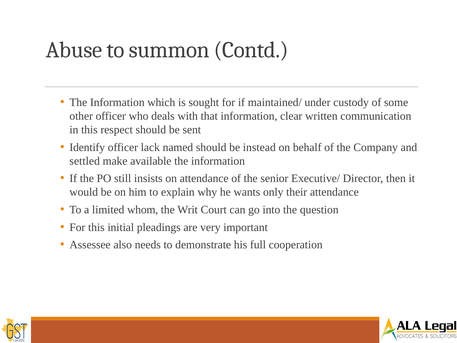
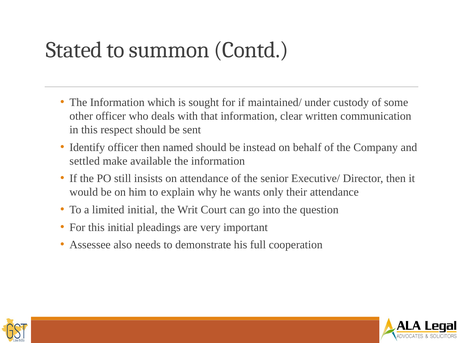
Abuse: Abuse -> Stated (74, 50)
officer lack: lack -> then (150, 147)
limited whom: whom -> initial (143, 210)
